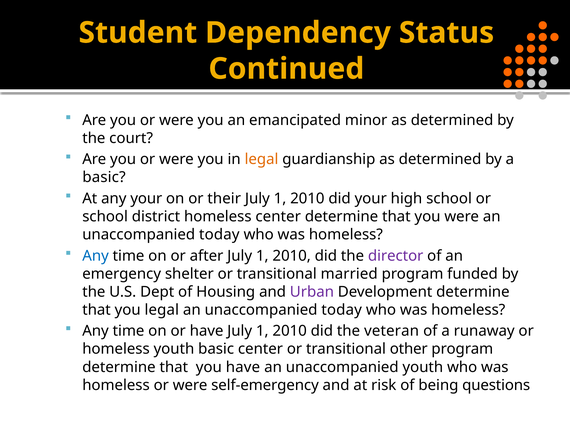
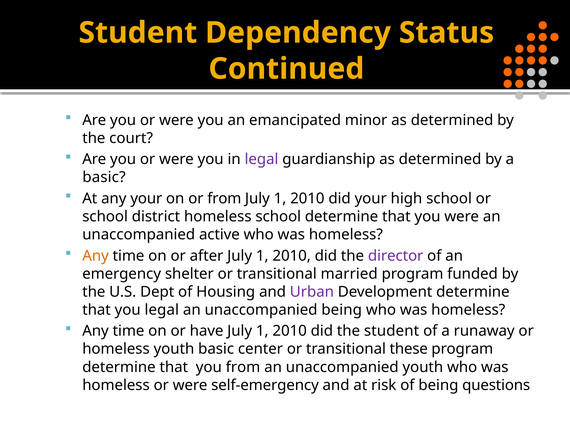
legal colour: orange -> purple (261, 160)
or their: their -> from (224, 199)
homeless center: center -> school (278, 217)
today: today -> active (219, 235)
Any colour: blue -> orange (96, 256)
today: today -> being (342, 310)
the veteran: veteran -> student (392, 331)
other: other -> these (409, 349)
you have: have -> from (243, 367)
